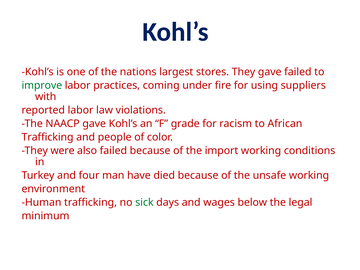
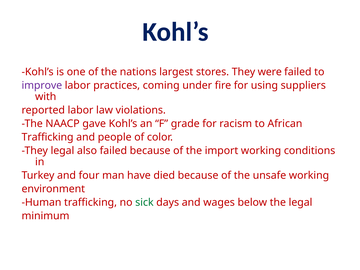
They gave: gave -> were (270, 72)
improve colour: green -> purple (42, 85)
They were: were -> legal (62, 151)
